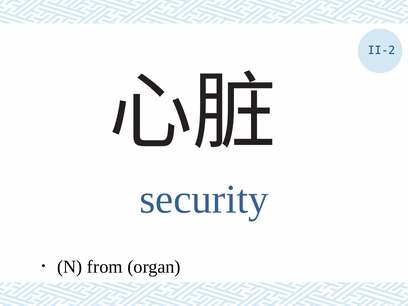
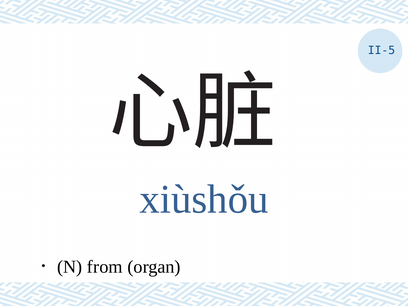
II-2: II-2 -> II-5 (381, 50)
security: security -> xiùshǒu (204, 199)
